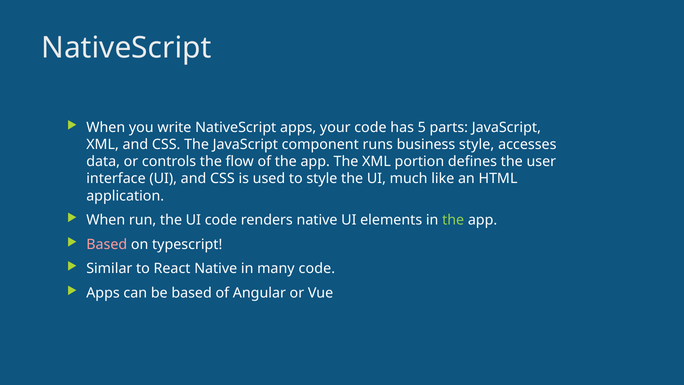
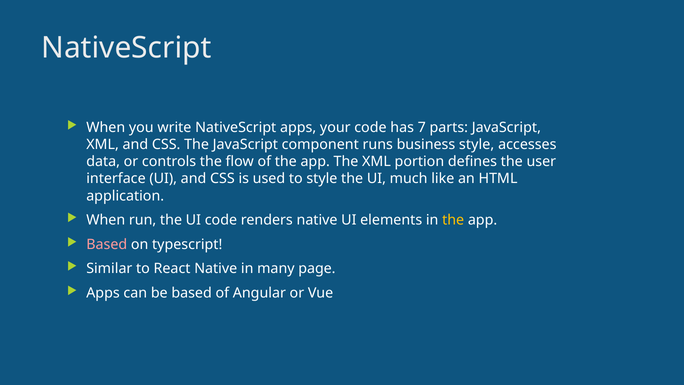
5: 5 -> 7 (422, 127)
the colour: light green -> yellow (453, 220)
many code: code -> page (317, 268)
